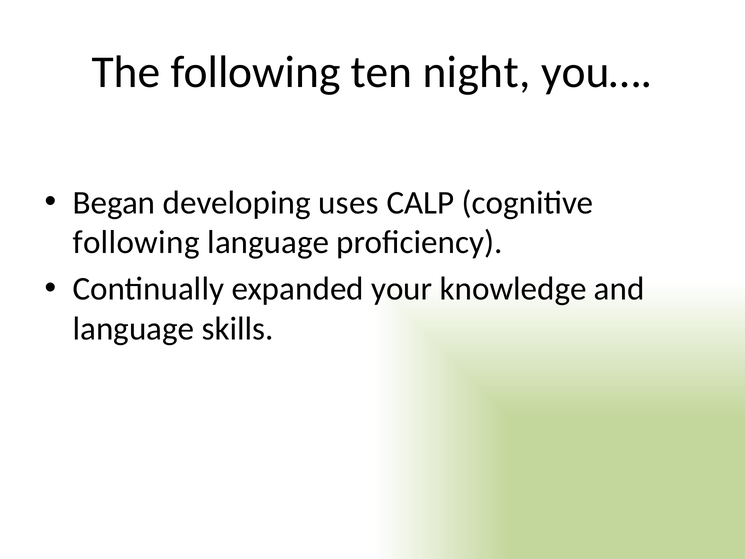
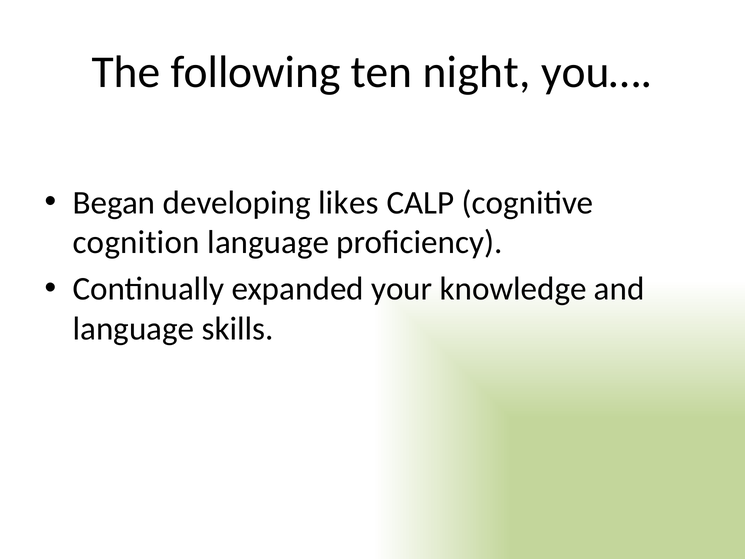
uses: uses -> likes (348, 203)
following: following -> cognition (136, 242)
